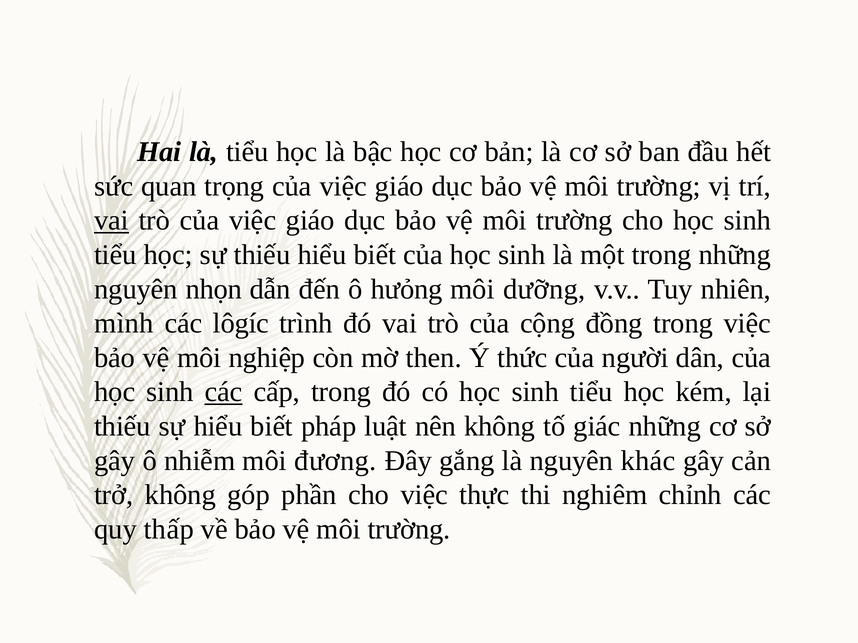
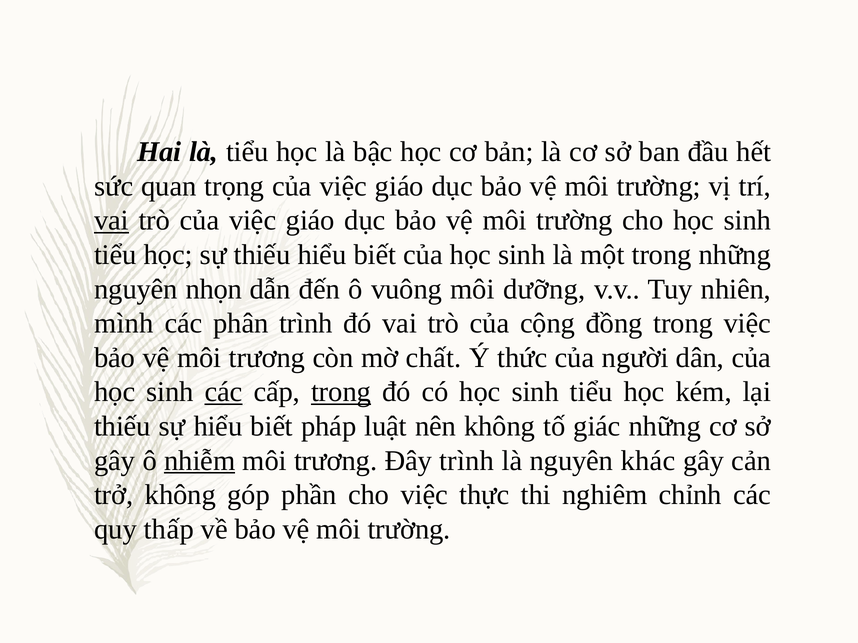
hưỏng: hưỏng -> vuông (407, 289)
lôgíc: lôgíc -> phân (241, 324)
vệ môi nghiệp: nghiệp -> trương (267, 358)
then: then -> chất (434, 358)
trong underline: none -> present (341, 392)
nhiễm underline: none -> present (200, 461)
đương: đương -> trương (336, 461)
Đây gắng: gắng -> trình (467, 461)
